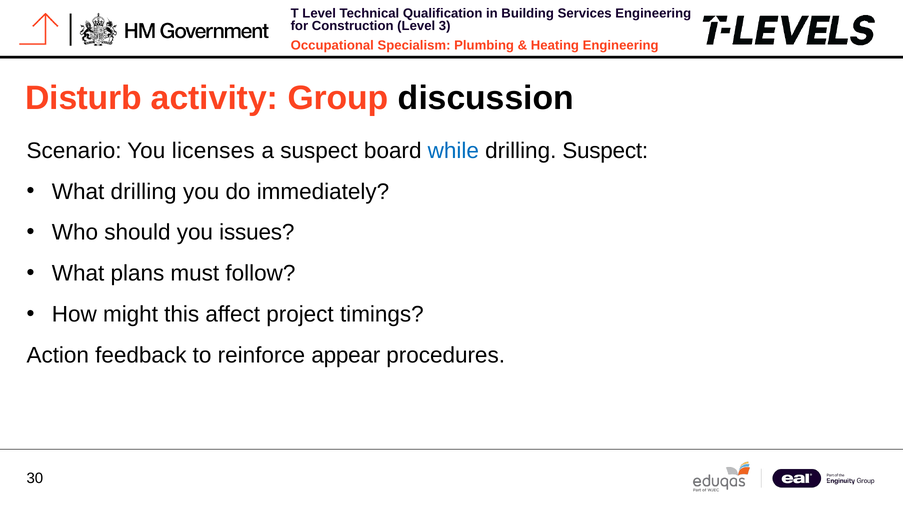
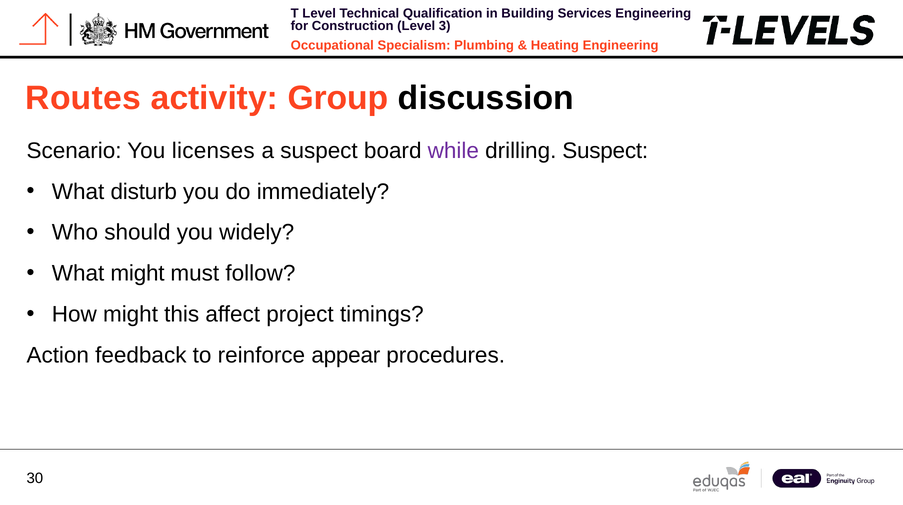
Disturb: Disturb -> Routes (83, 98)
while colour: blue -> purple (453, 151)
What drilling: drilling -> disturb (144, 191)
issues: issues -> widely (257, 232)
What plans: plans -> might (138, 273)
